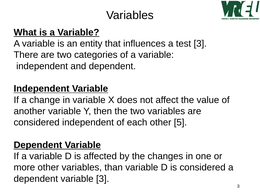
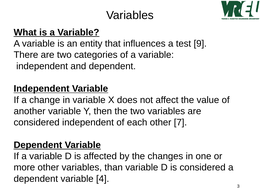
test 3: 3 -> 9 (200, 44)
5: 5 -> 7 (180, 122)
variable 3: 3 -> 4 (103, 179)
